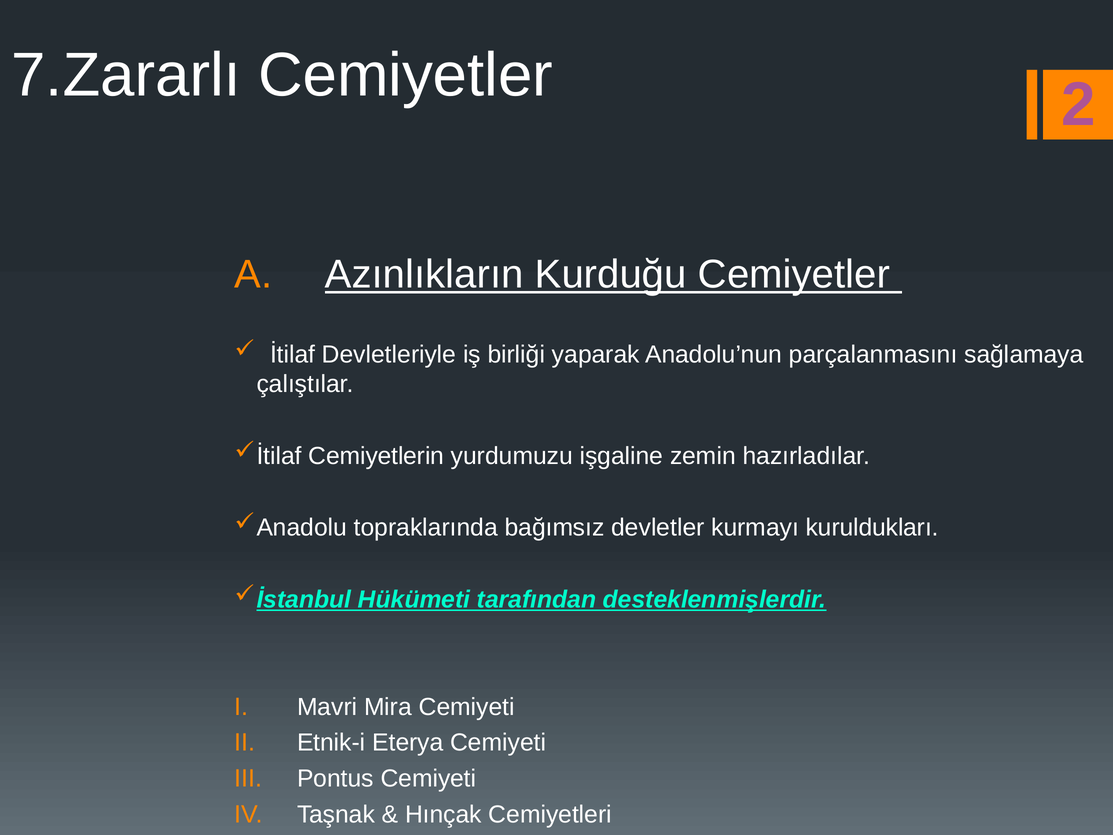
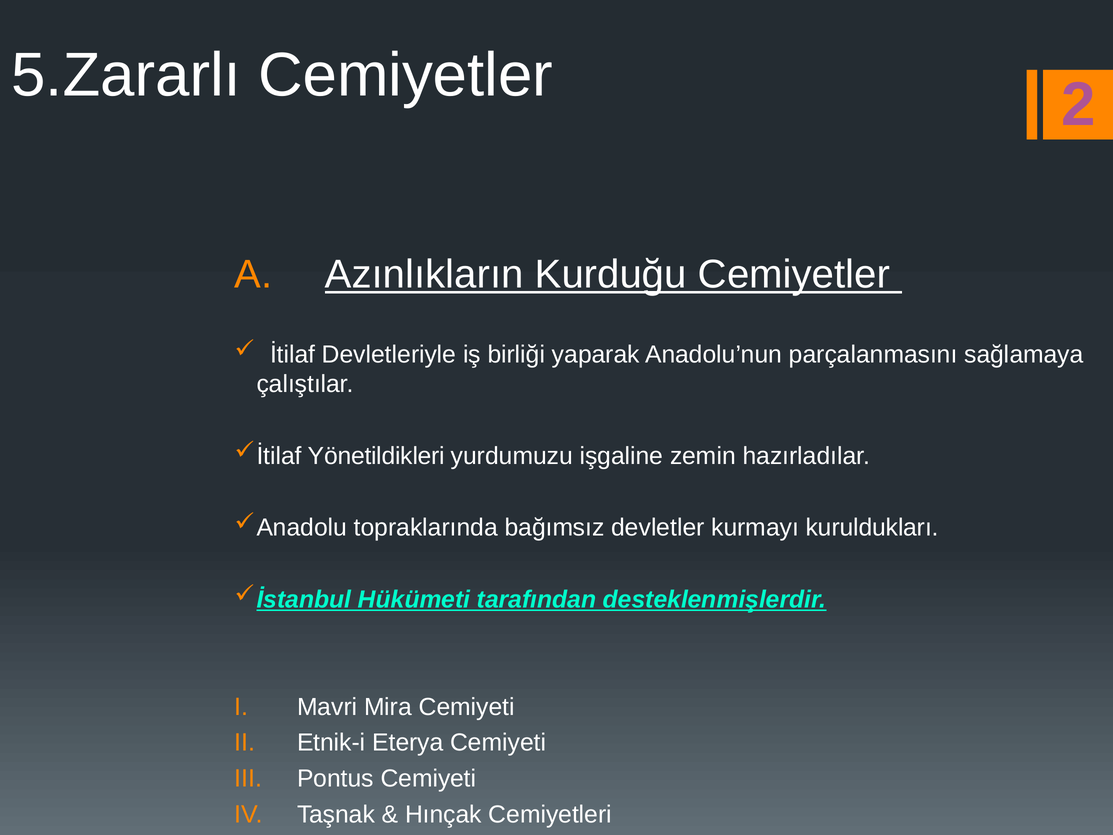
7.Zararlı: 7.Zararlı -> 5.Zararlı (126, 75)
Cemiyetlerin: Cemiyetlerin -> Yönetildikleri (376, 456)
